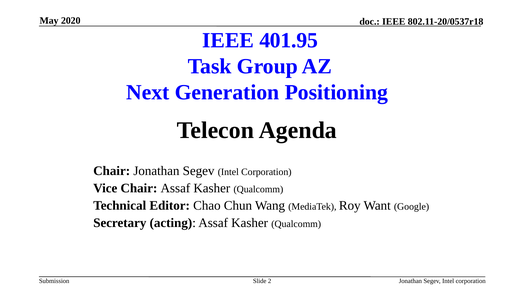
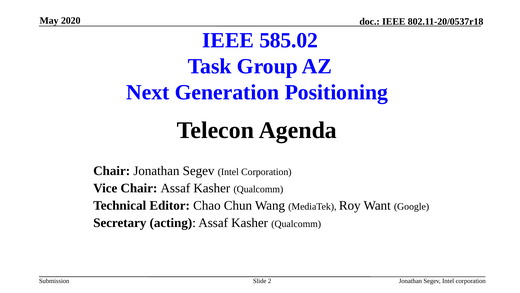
401.95: 401.95 -> 585.02 (289, 40)
